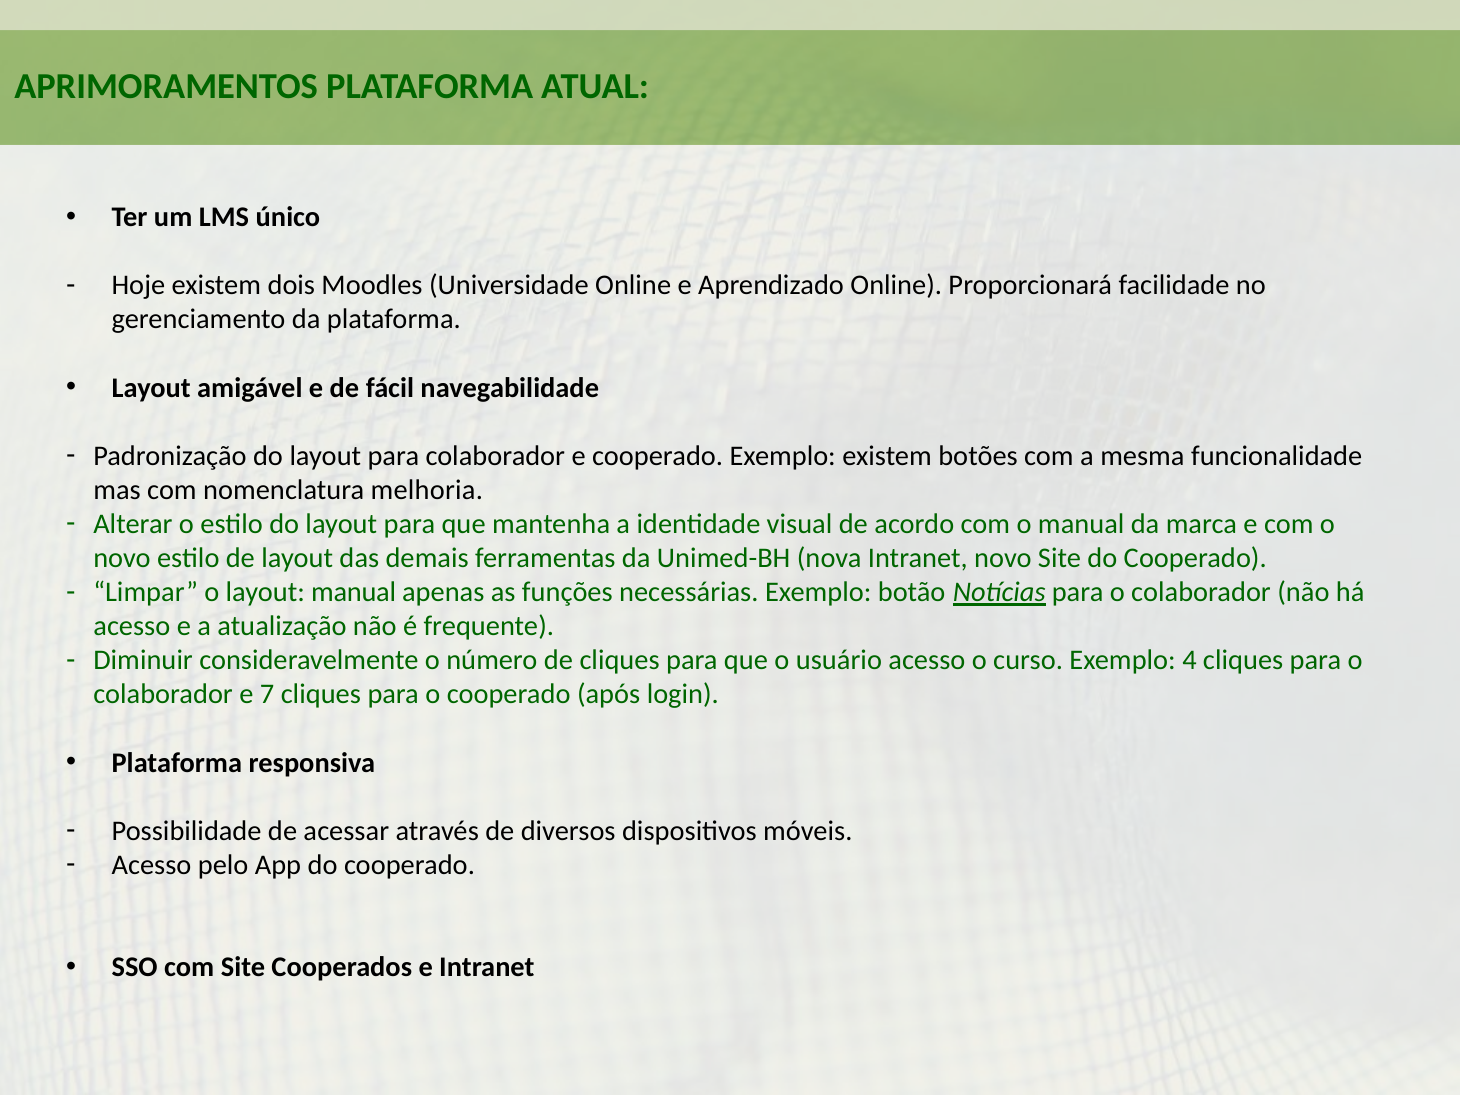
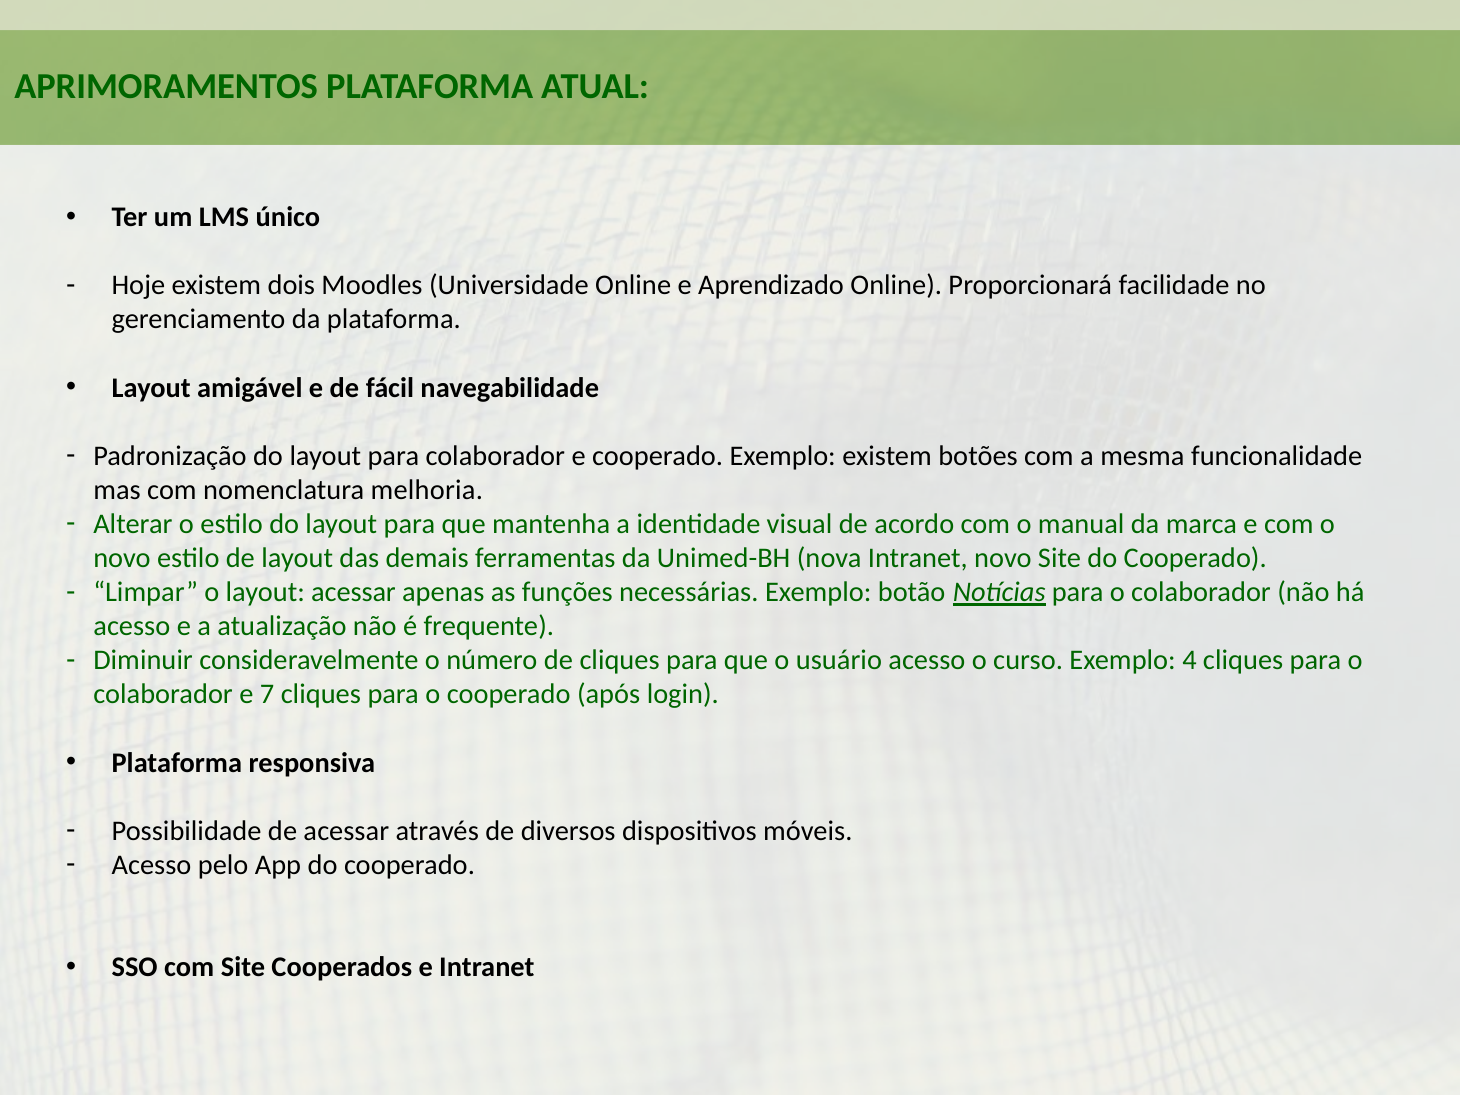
layout manual: manual -> acessar (354, 592)
